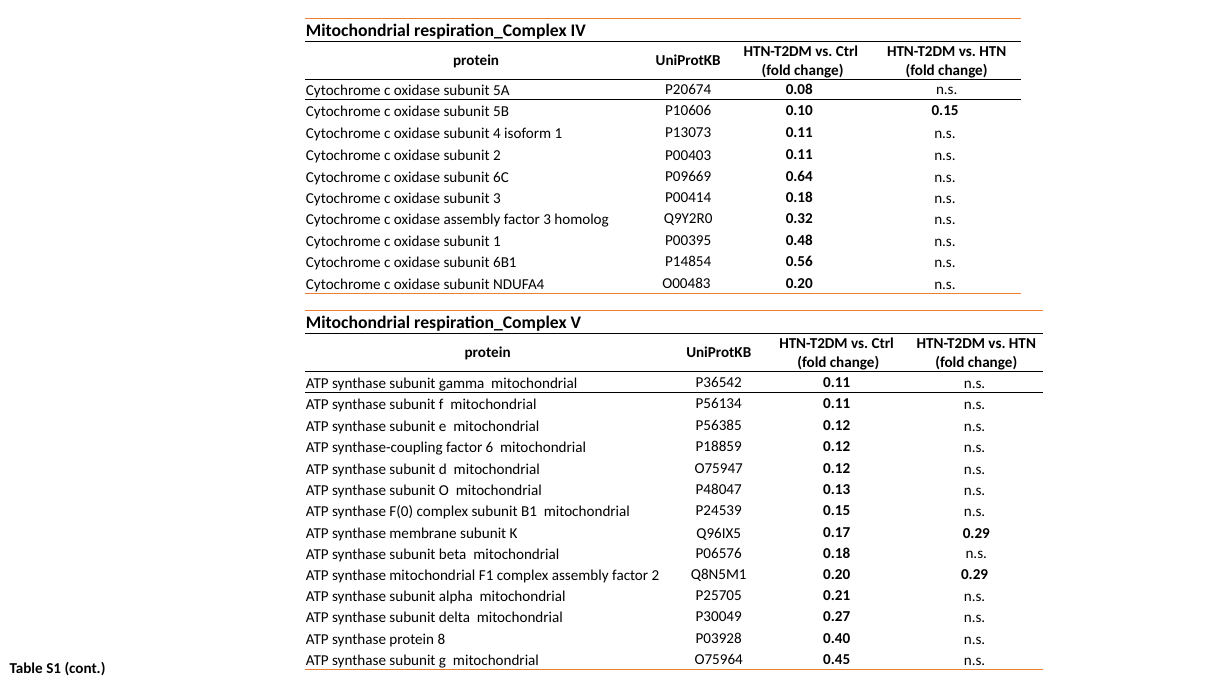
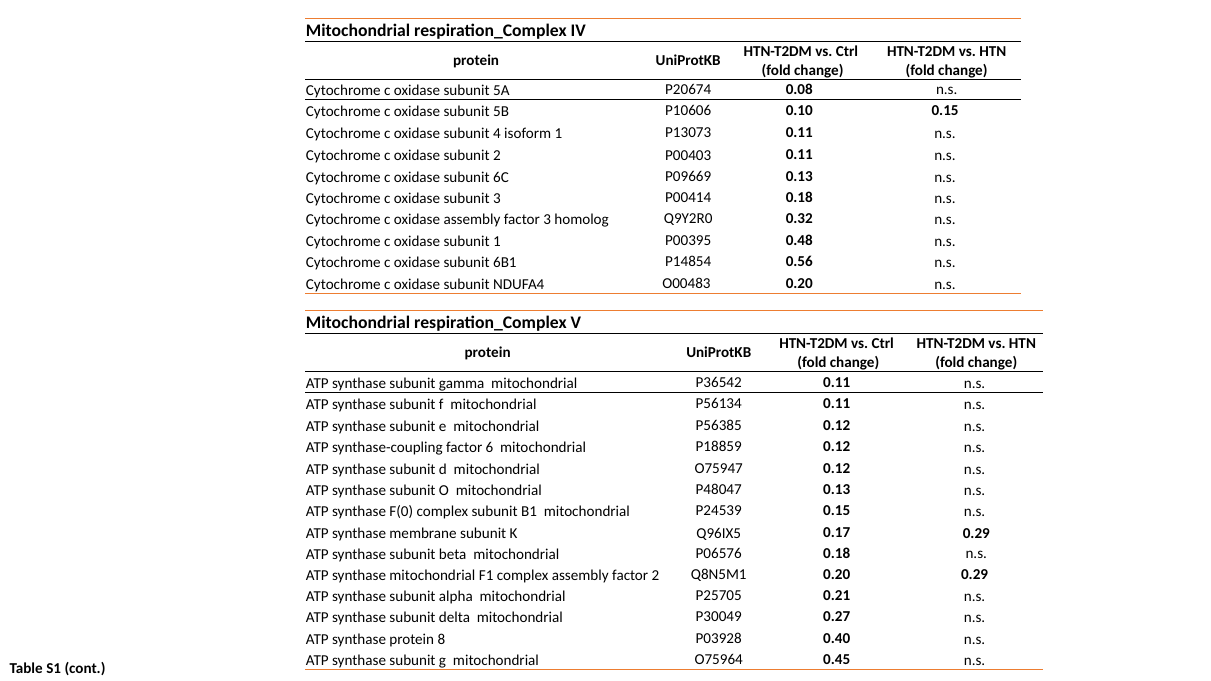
P09669 0.64: 0.64 -> 0.13 (799, 176)
